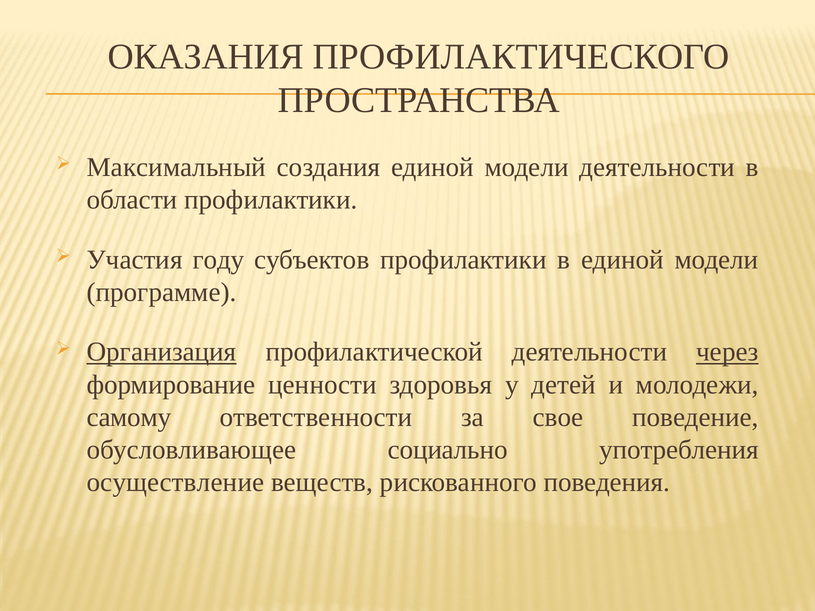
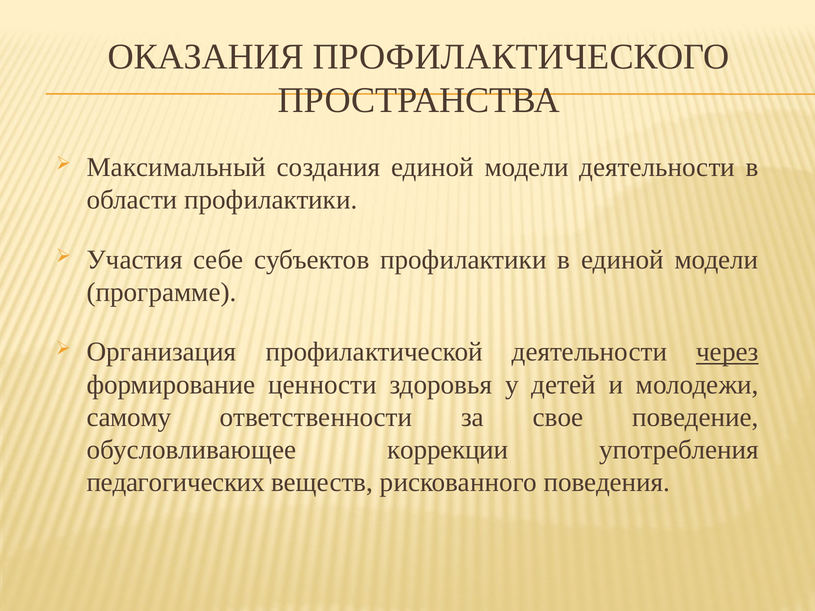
году: году -> себе (218, 260)
Организация underline: present -> none (162, 352)
социально: социально -> коррекции (448, 450)
осуществление: осуществление -> педагогических (176, 483)
